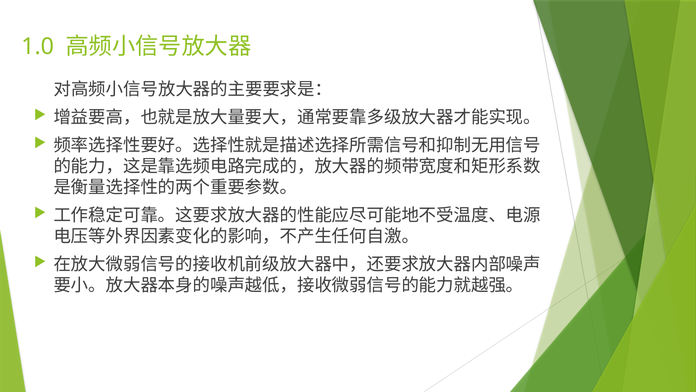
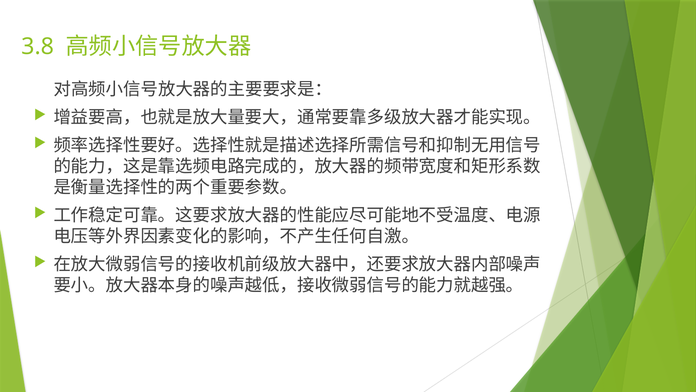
1.0: 1.0 -> 3.8 (38, 46)
